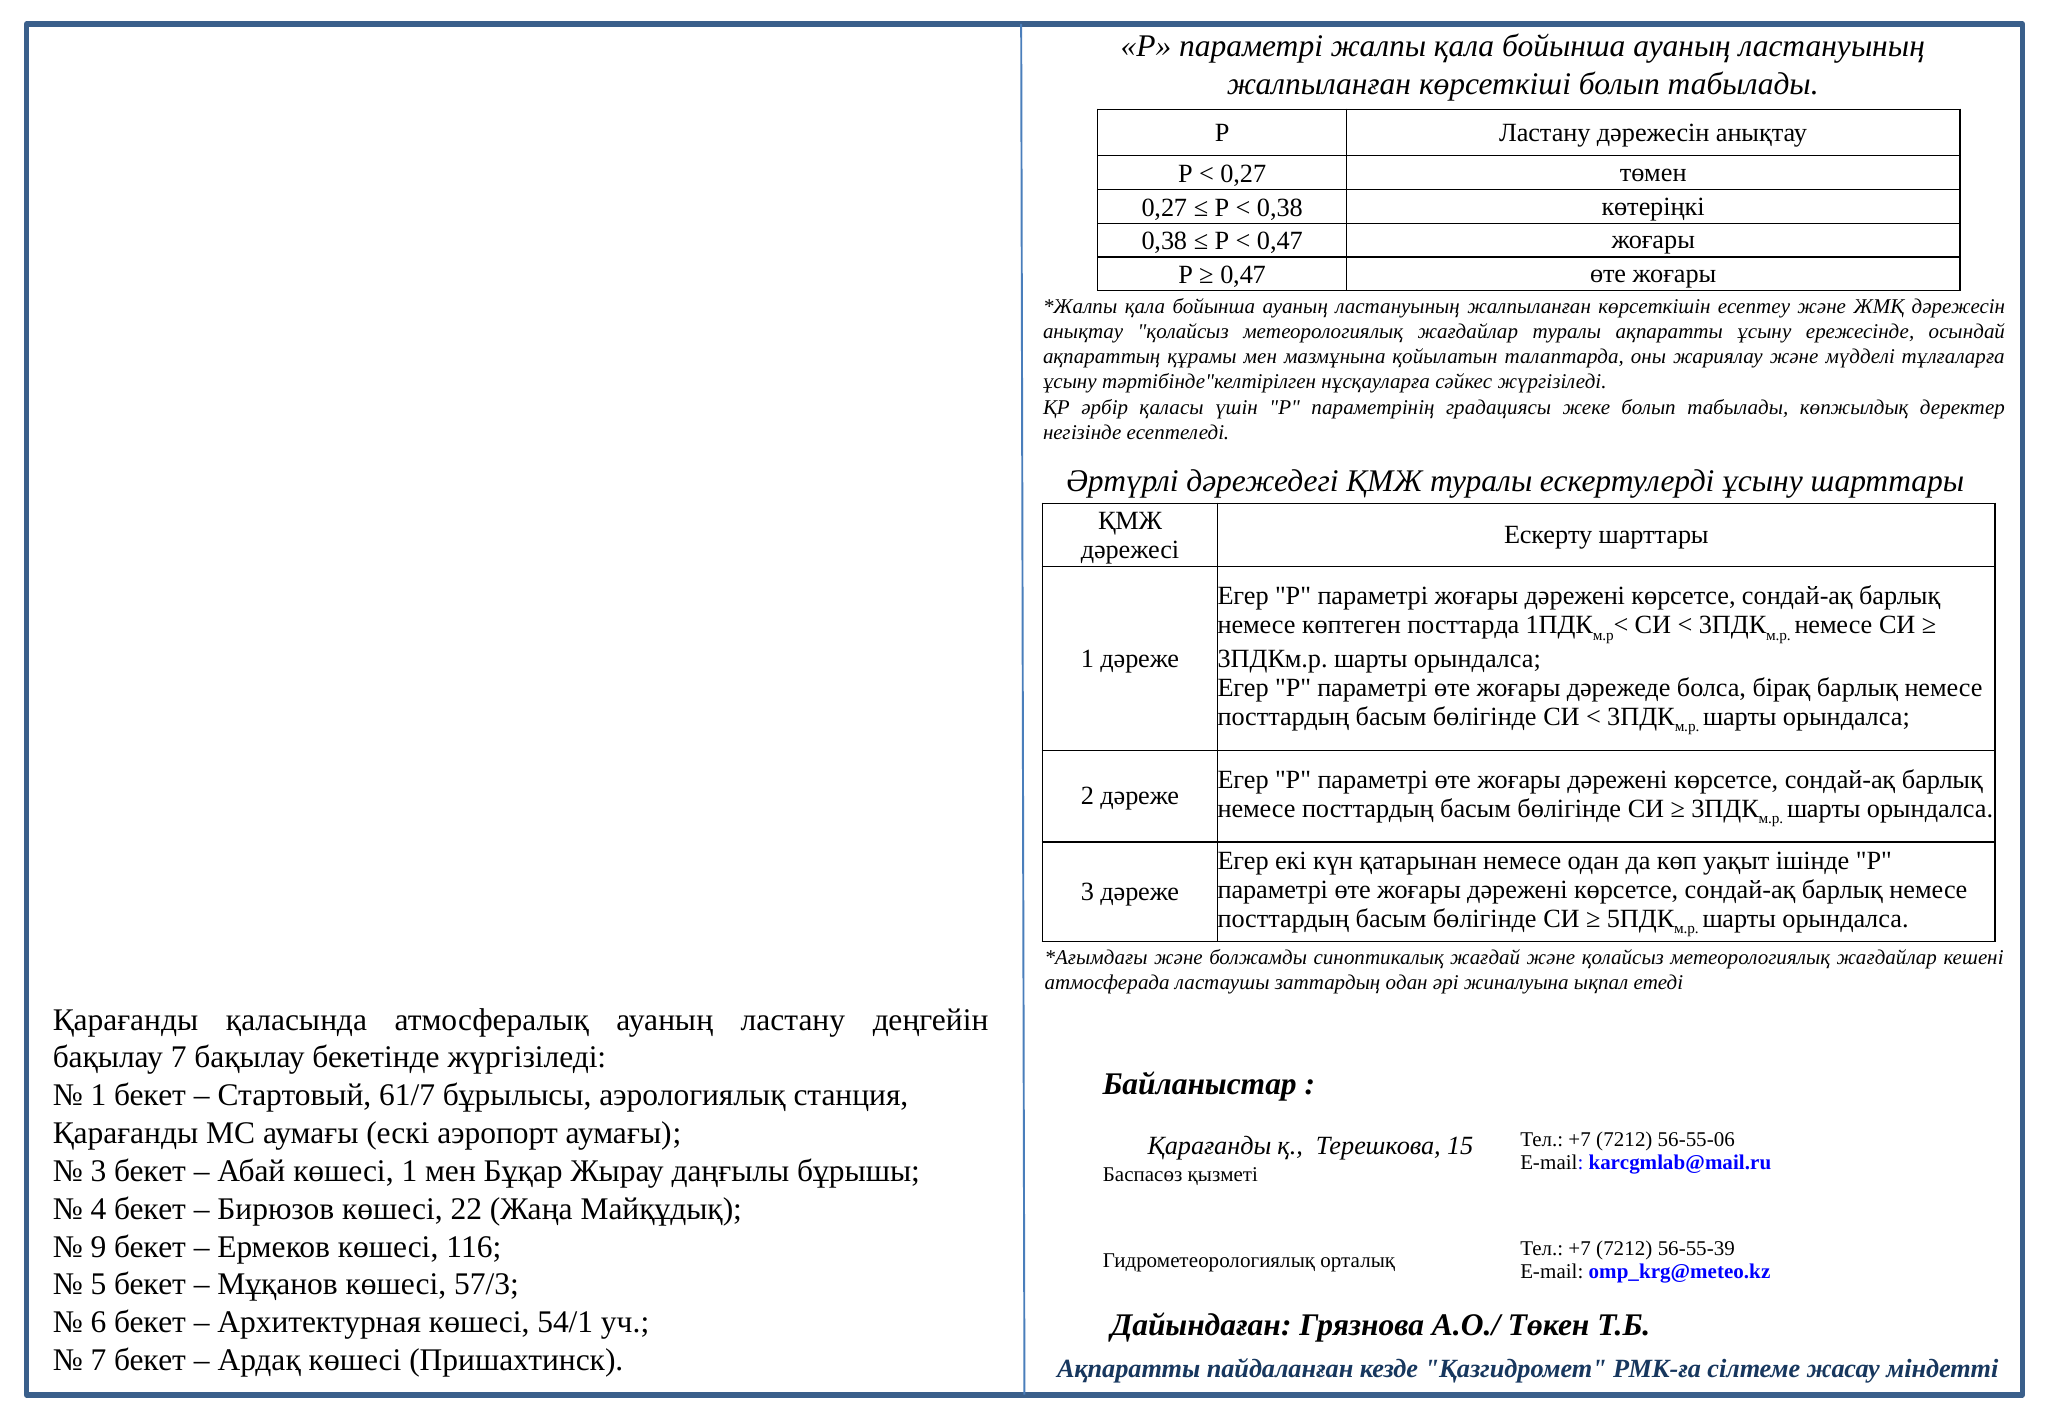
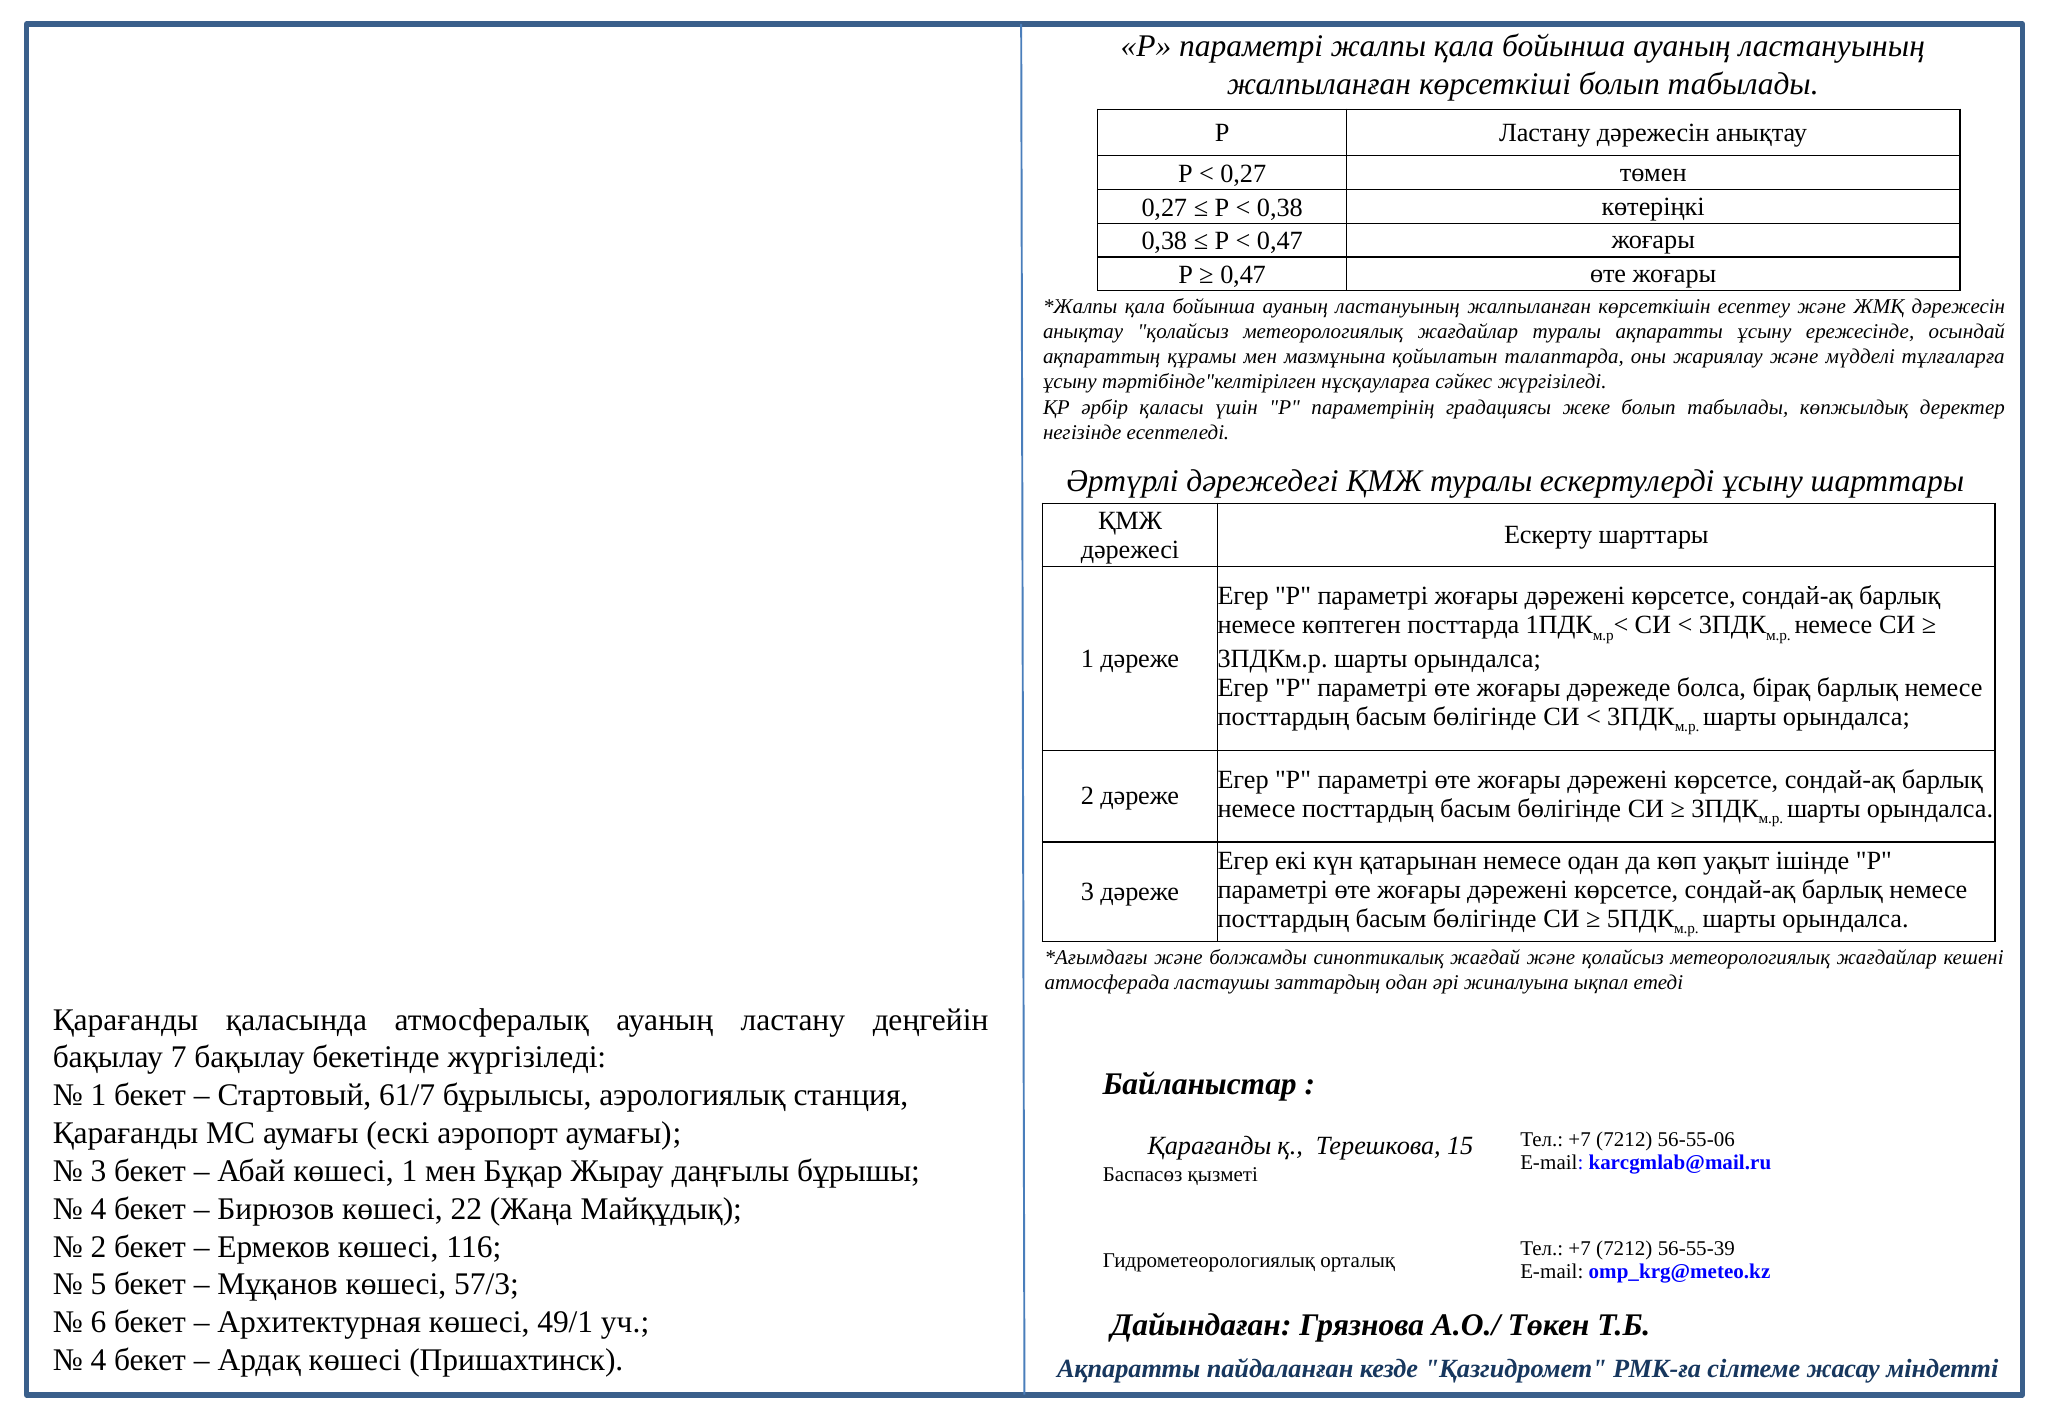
9: 9 -> 2 (98, 1246)
54/1: 54/1 -> 49/1 (565, 1322)
7: 7 -> 4 (98, 1360)
